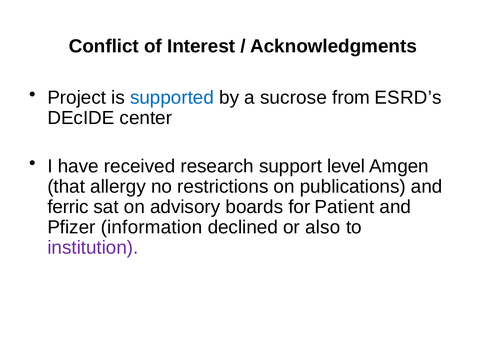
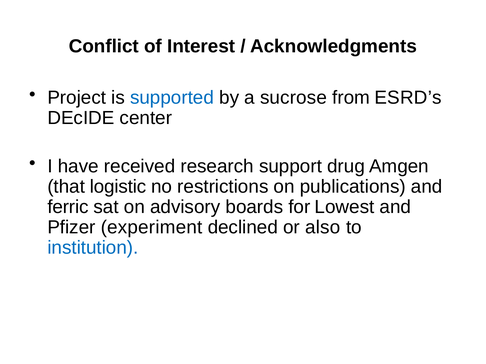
level: level -> drug (346, 166)
allergy: allergy -> logistic (118, 187)
Patient: Patient -> Lowest (344, 207)
information: information -> experiment (152, 228)
institution colour: purple -> blue (93, 248)
